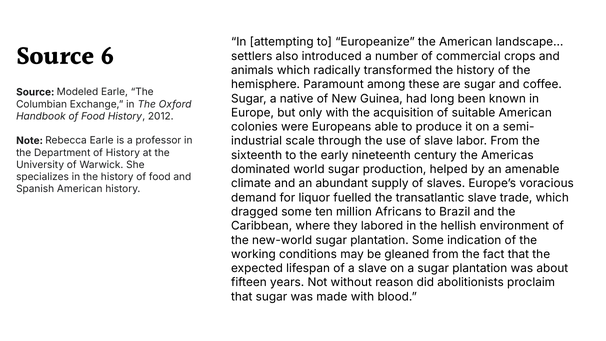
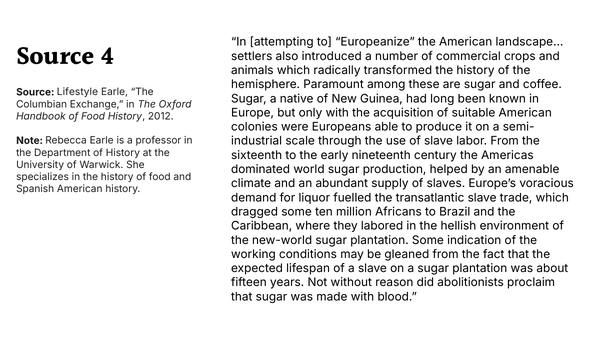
6: 6 -> 4 (107, 57)
Modeled: Modeled -> Lifestyle (77, 92)
